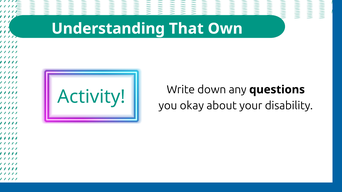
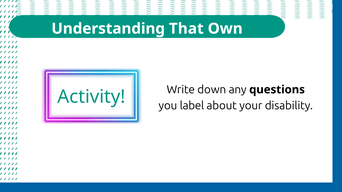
okay: okay -> label (192, 106)
